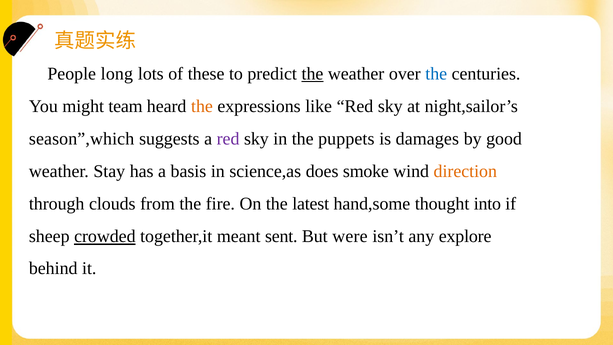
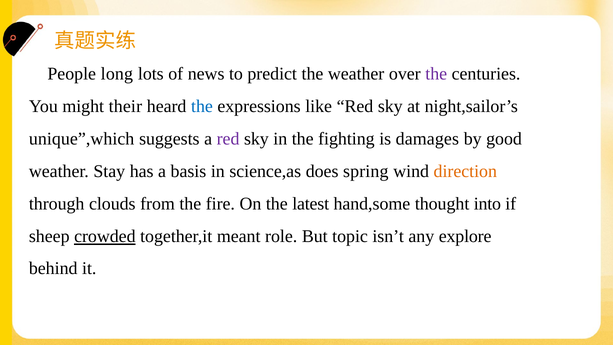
these: these -> news (206, 74)
the underline: present -> none (312, 74)
the colour: blue -> purple (436, 74)
team: team -> their (125, 106)
the colour: orange -> blue (202, 106)
season”,which: season”,which -> unique”,which (82, 139)
puppets: puppets -> fighting (346, 139)
smoke: smoke -> spring (366, 171)
sent: sent -> role (281, 236)
were: were -> topic (350, 236)
